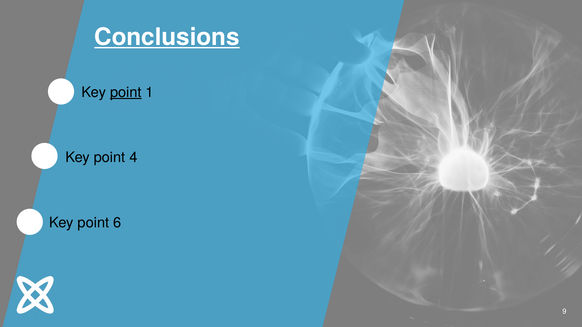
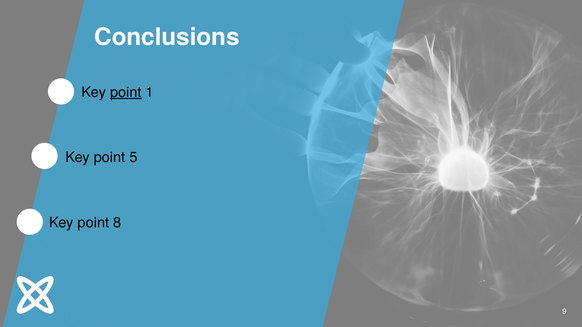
Conclusions underline: present -> none (167, 37)
4: 4 -> 5 (133, 158)
6: 6 -> 8 (117, 223)
